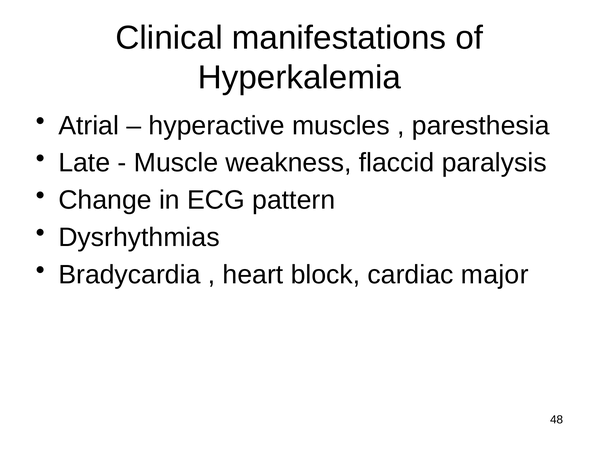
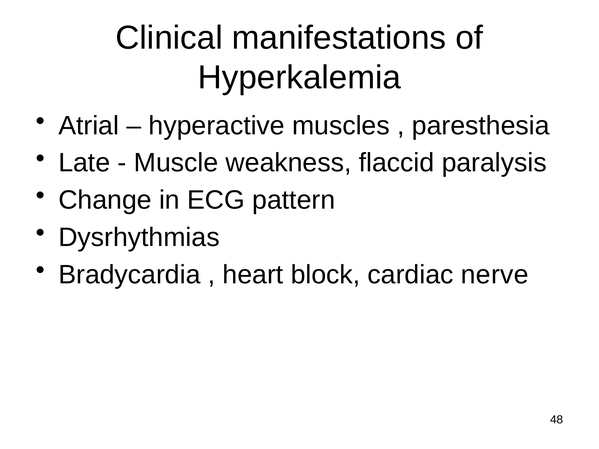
major: major -> nerve (495, 275)
